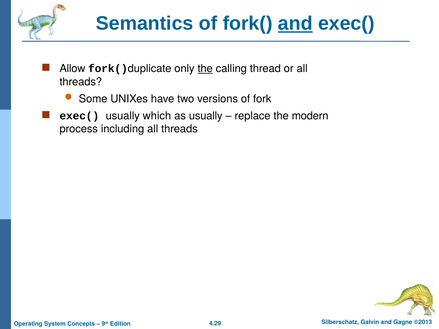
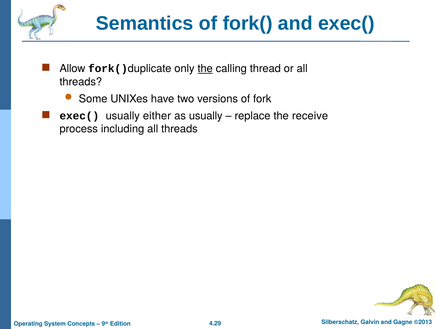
and underline: present -> none (295, 24)
which: which -> either (157, 116)
modern: modern -> receive (310, 116)
